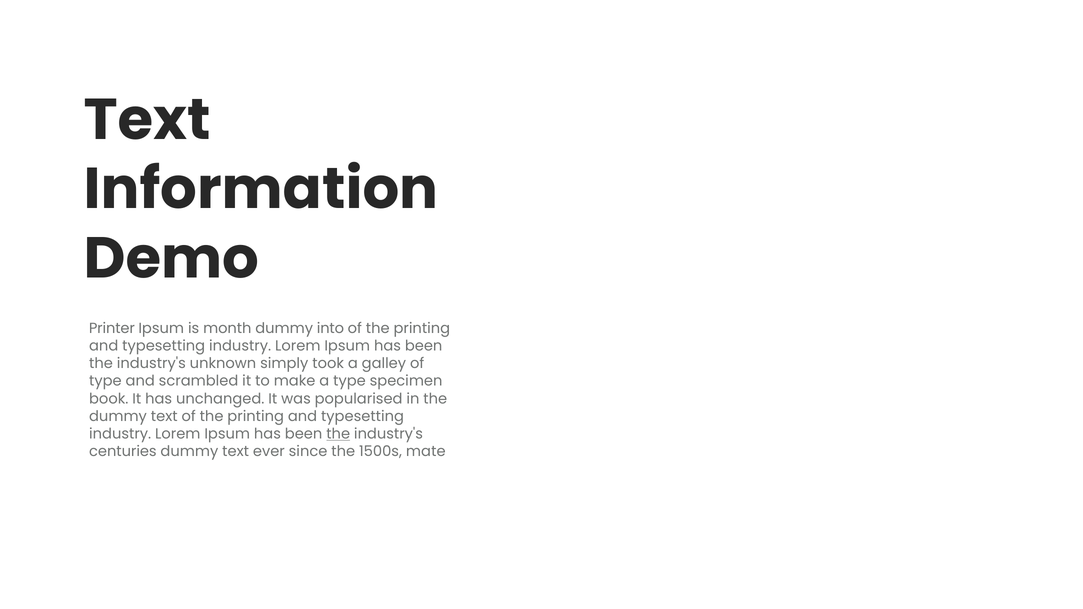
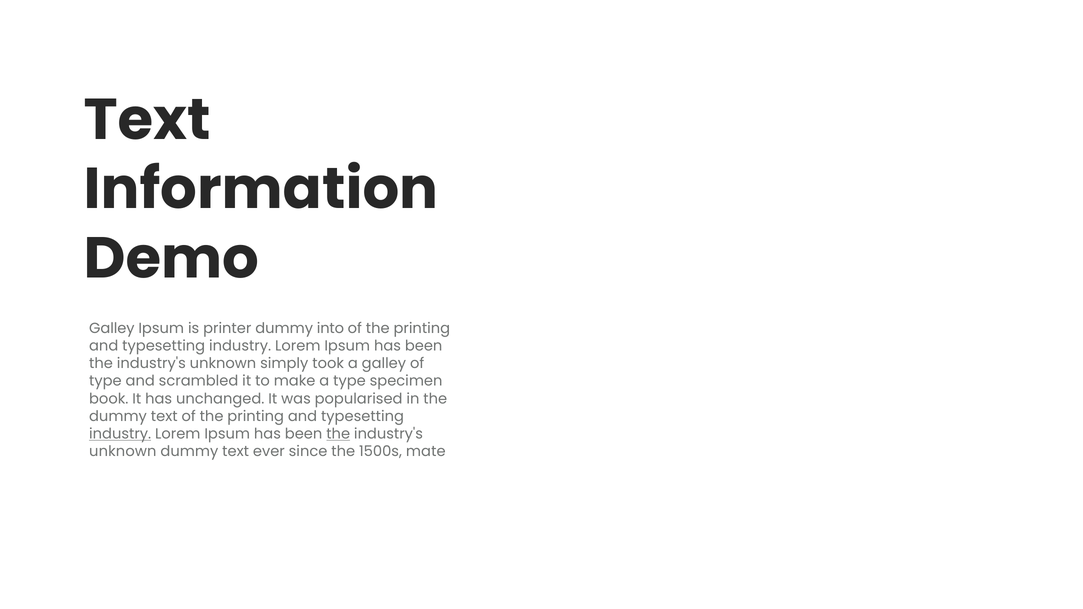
Printer: Printer -> Galley (112, 328)
month: month -> printer (227, 328)
industry underline: none -> present (120, 434)
centuries: centuries -> unknown (123, 452)
